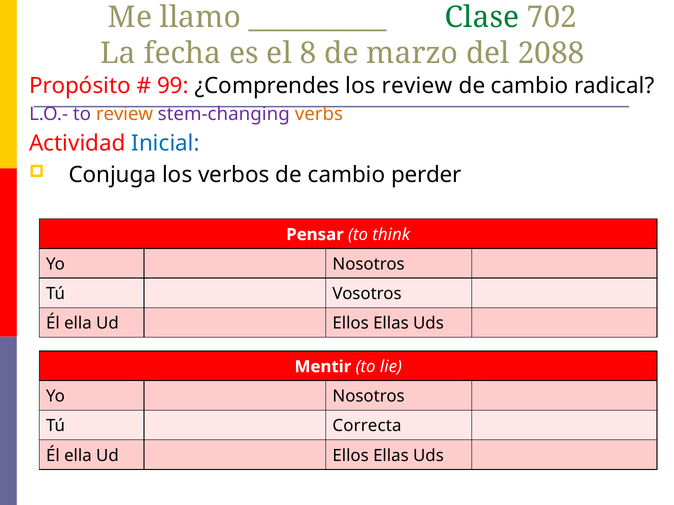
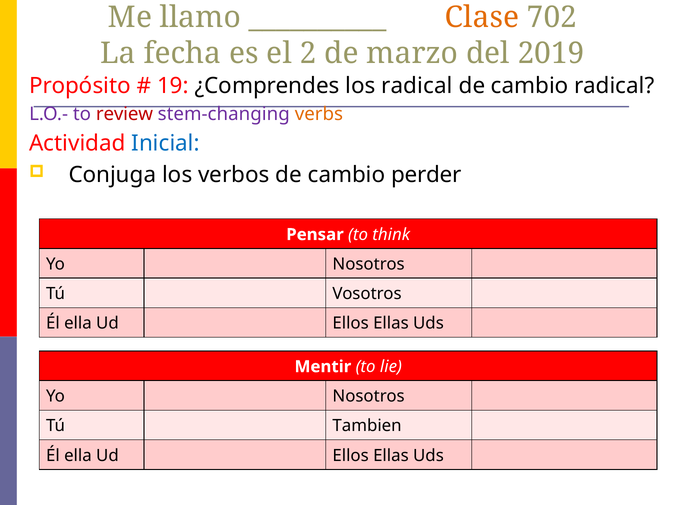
Clase colour: green -> orange (482, 18)
8: 8 -> 2 (308, 54)
2088: 2088 -> 2019 (551, 54)
99: 99 -> 19 (173, 86)
los review: review -> radical (417, 86)
review colour: orange -> red (124, 114)
Correcta: Correcta -> Tambien (367, 426)
